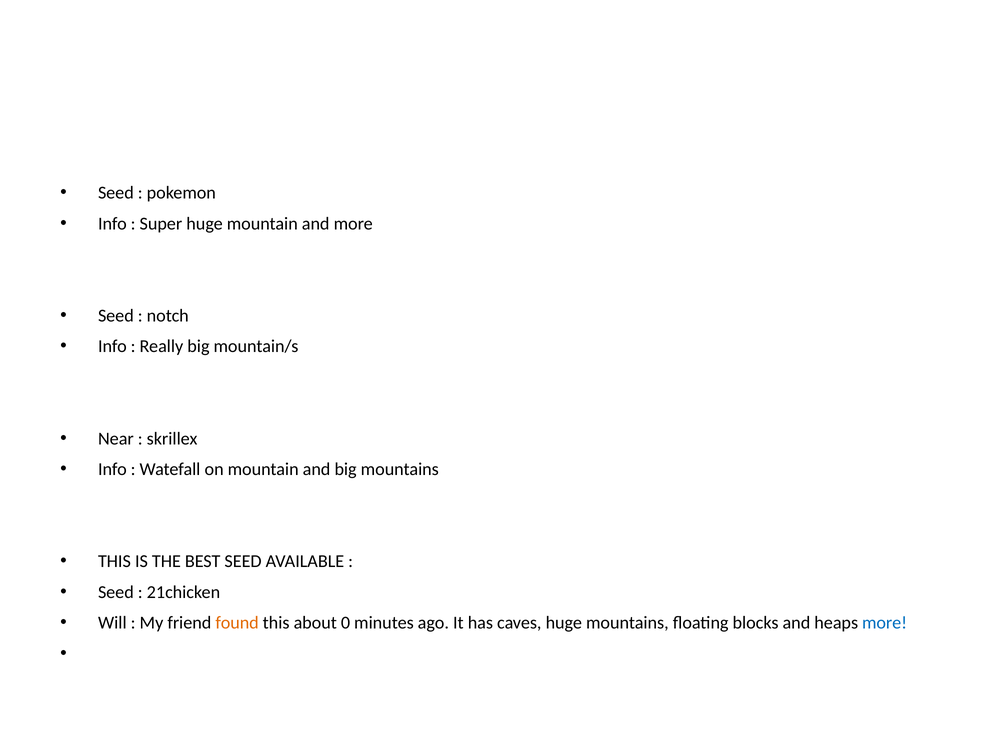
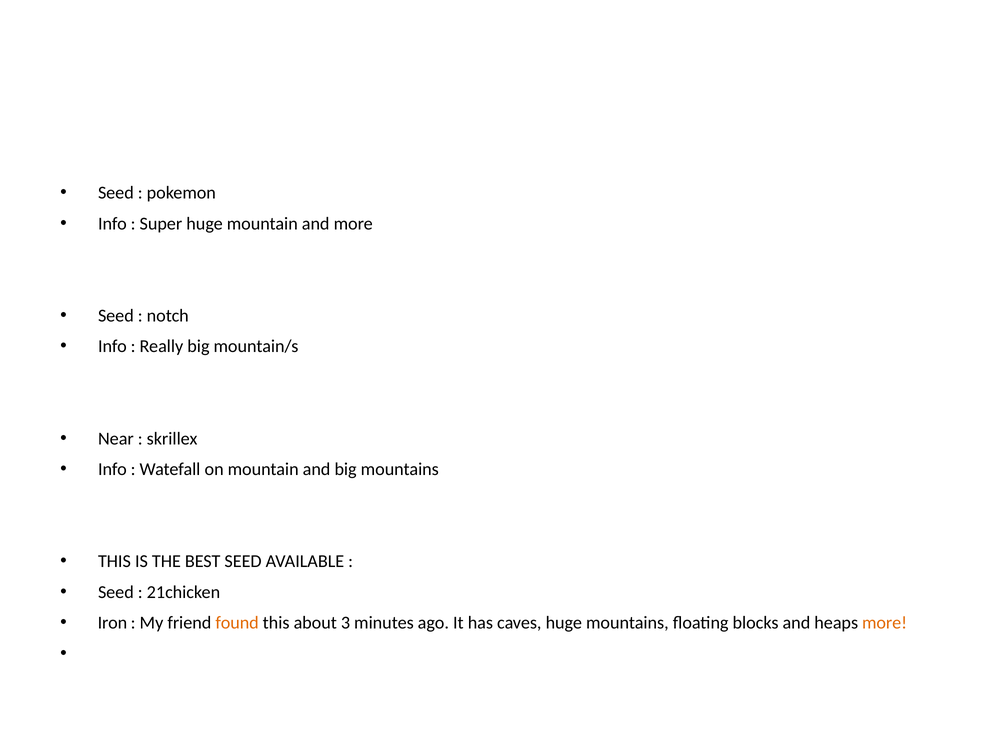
Will: Will -> Iron (112, 623)
0: 0 -> 3 (345, 623)
more colour: blue -> orange (885, 623)
